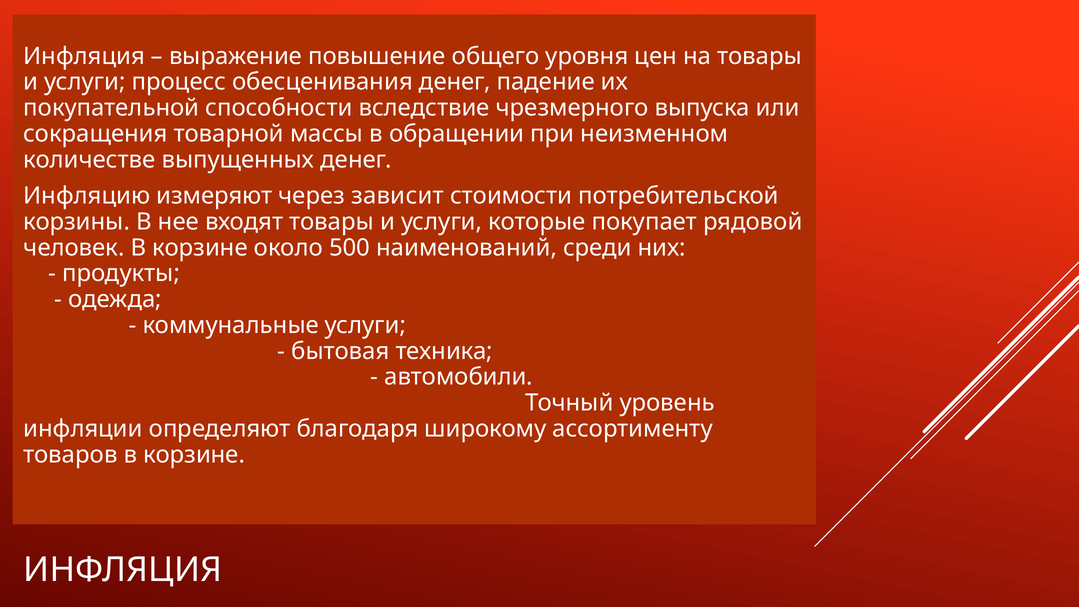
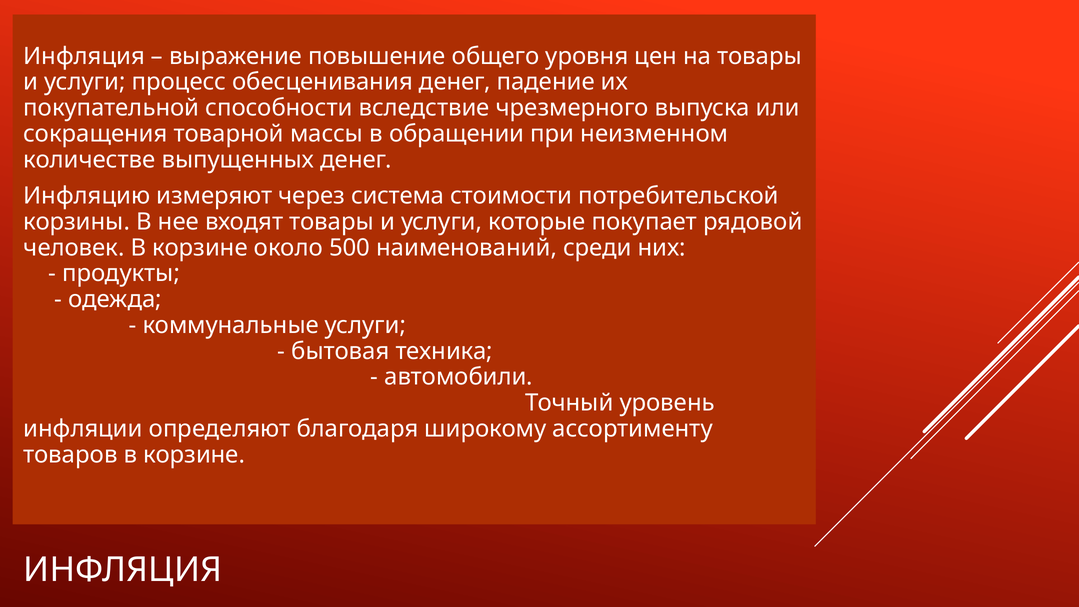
зависит: зависит -> система (398, 196)
